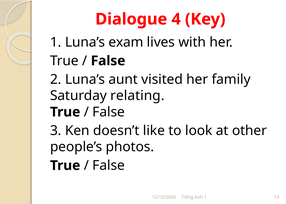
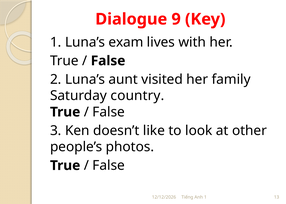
4: 4 -> 9 (176, 19)
relating: relating -> country (137, 96)
